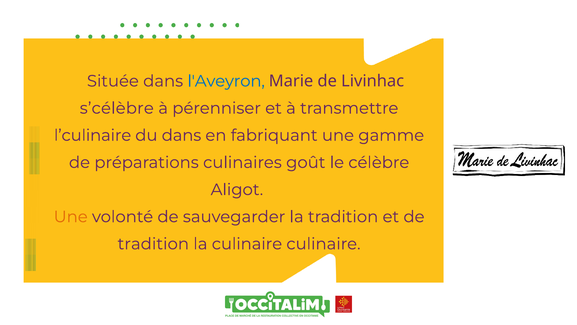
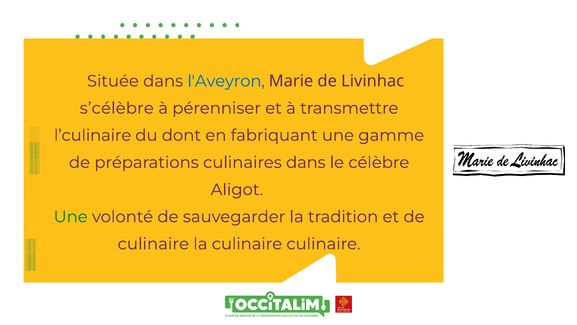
du dans: dans -> dont (181, 135)
culinaires goût: goût -> dans (306, 162)
Une colour: orange -> green (71, 216)
tradition: tradition -> culinaire (153, 244)
